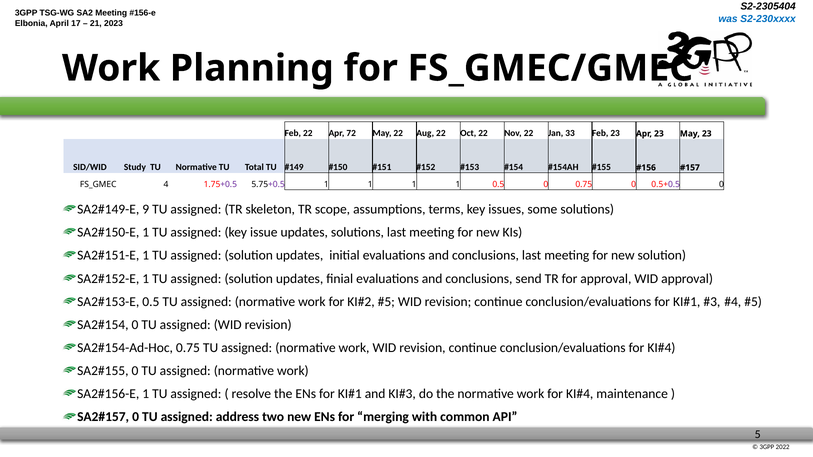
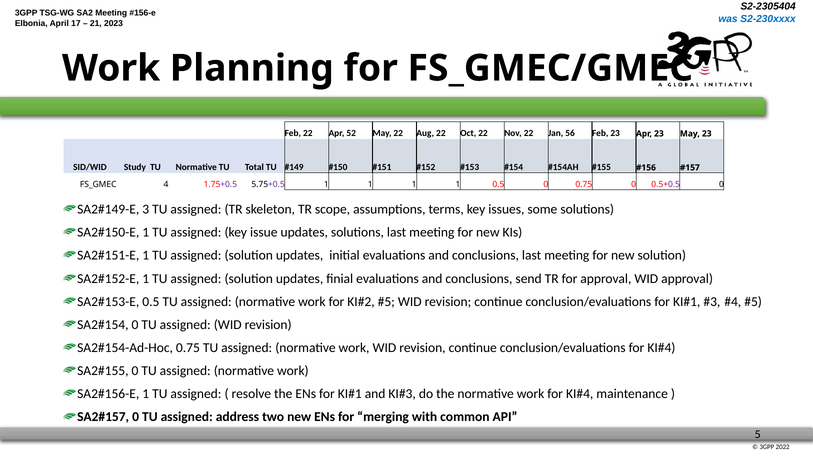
72: 72 -> 52 (351, 133)
33: 33 -> 56 (570, 133)
9: 9 -> 3 (146, 209)
